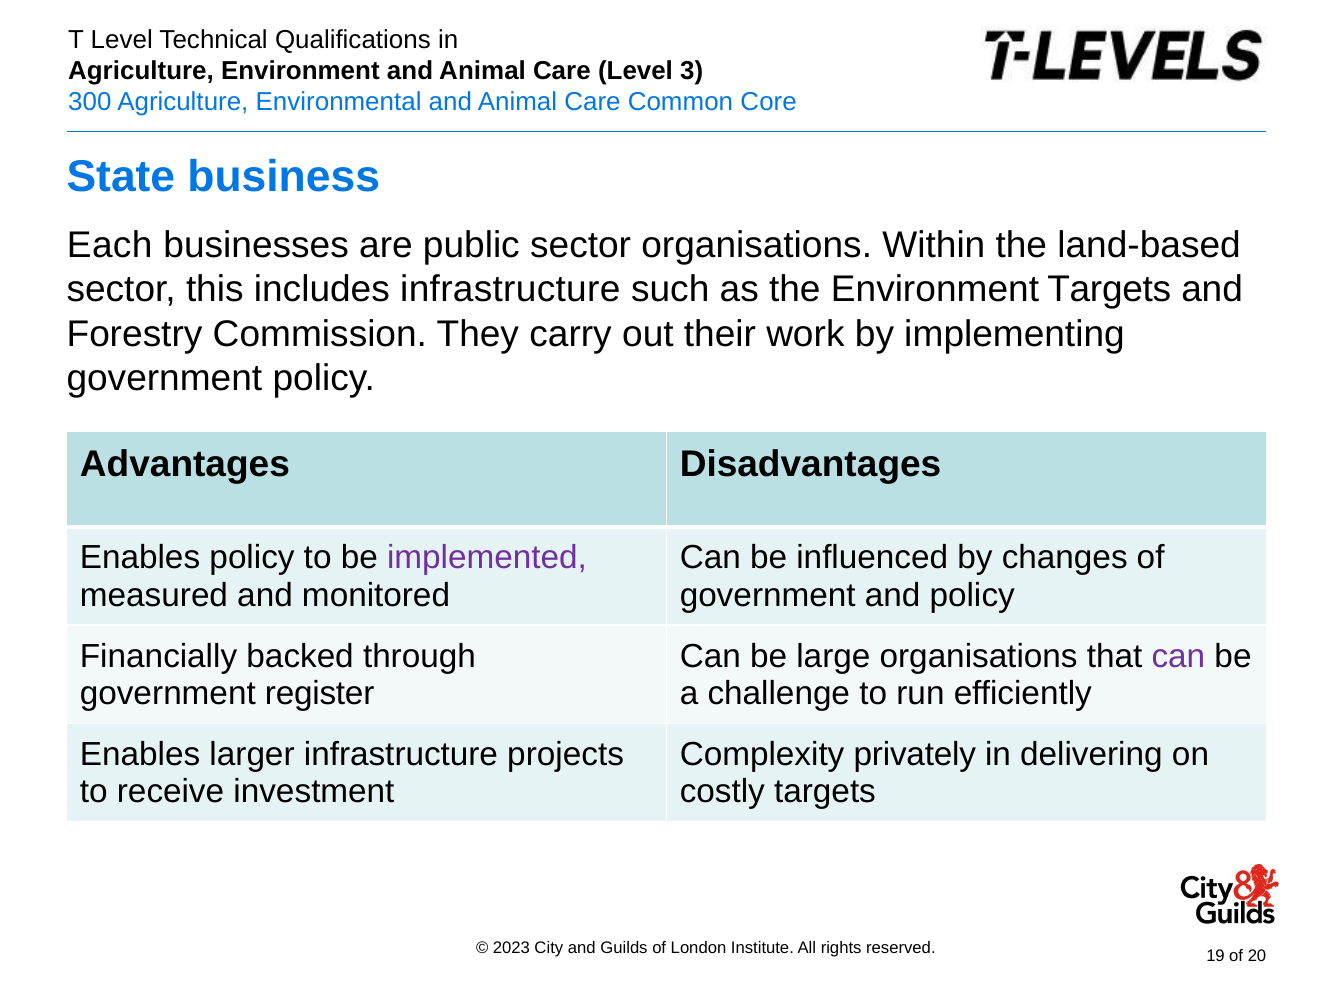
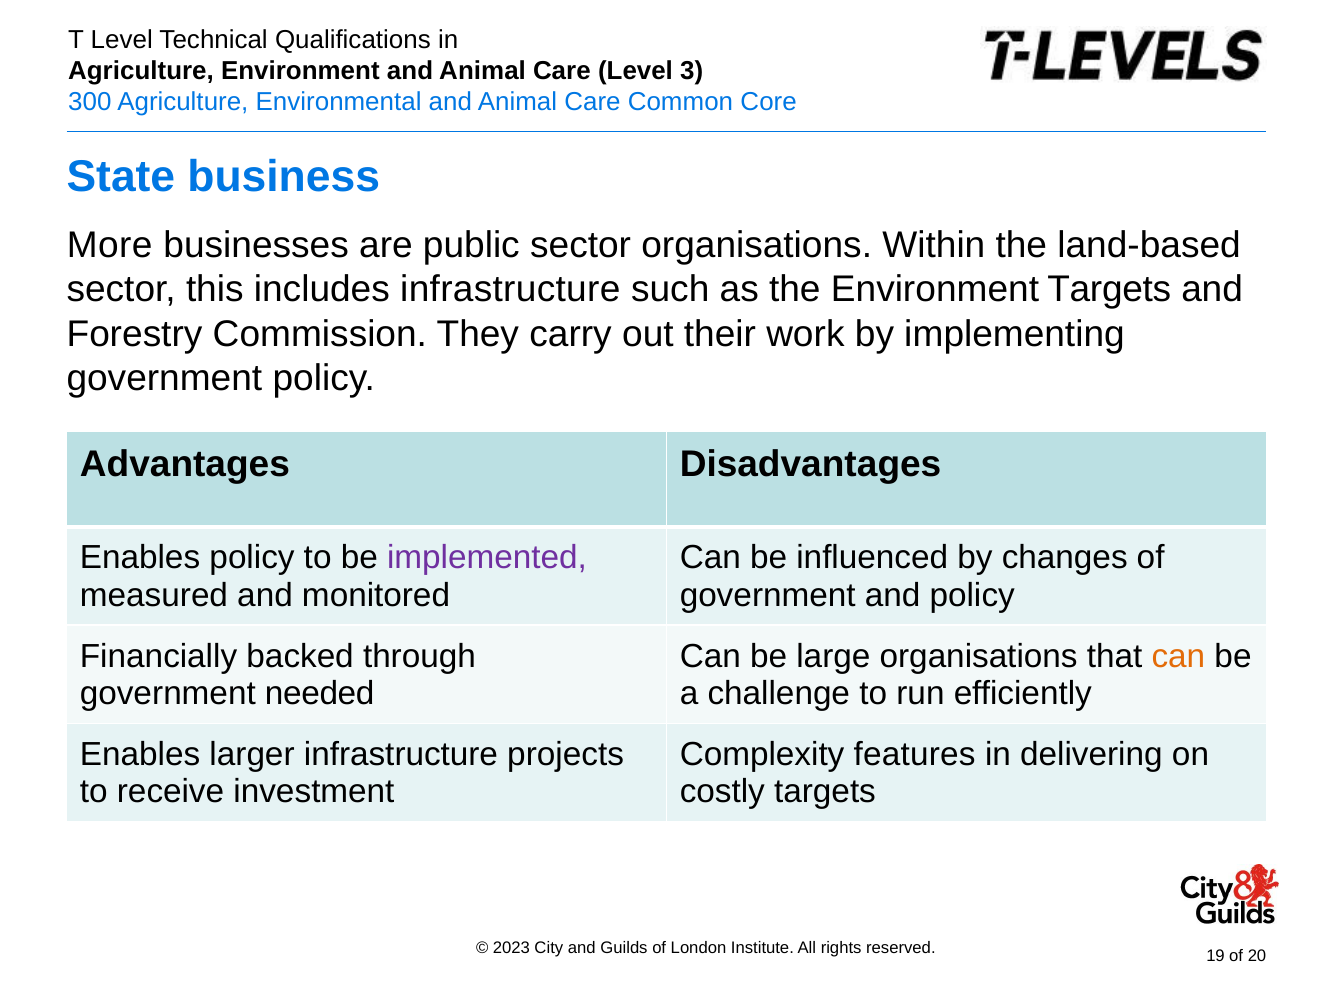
Each: Each -> More (110, 245)
can colour: purple -> orange (1178, 656)
register: register -> needed (320, 693)
privately: privately -> features (915, 754)
